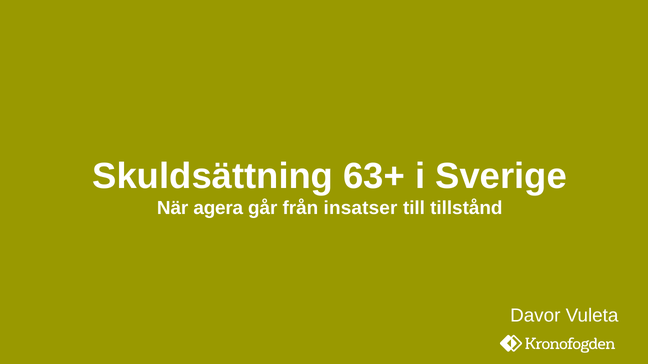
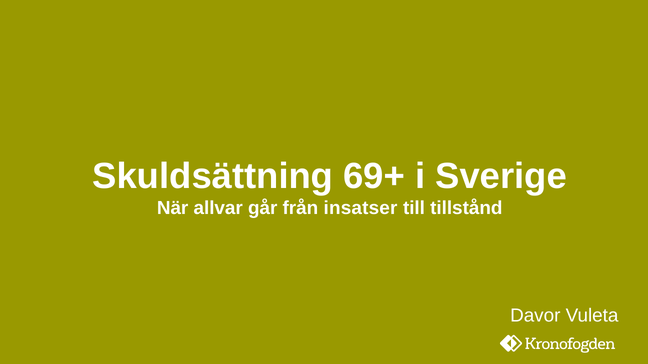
63+: 63+ -> 69+ (374, 176)
agera: agera -> allvar (218, 208)
